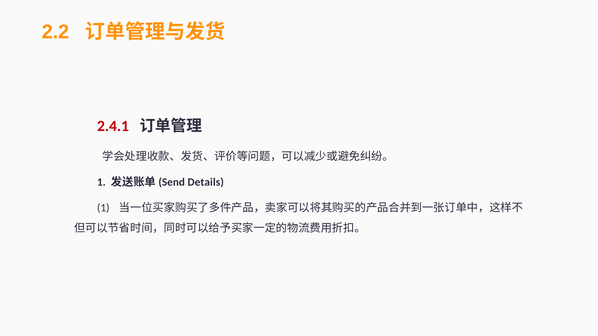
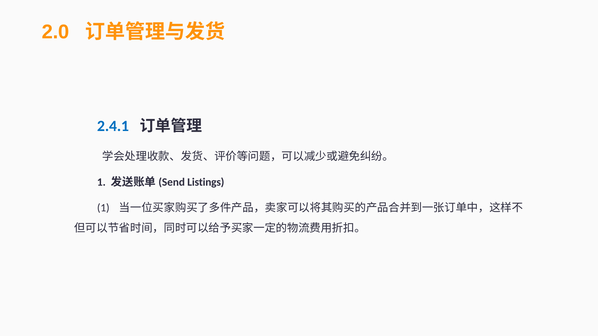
2.2: 2.2 -> 2.0 (56, 32)
2.4.1 colour: red -> blue (113, 126)
Details: Details -> Listings (206, 182)
